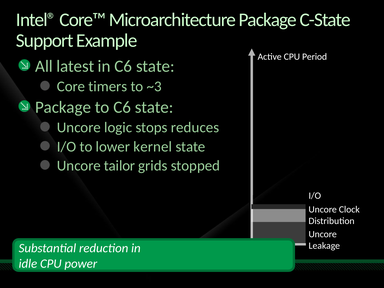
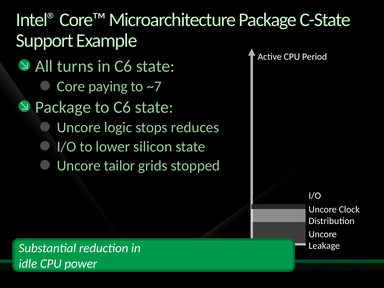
latest: latest -> turns (75, 66)
timers: timers -> paying (108, 86)
~3: ~3 -> ~7 (154, 86)
kernel: kernel -> silicon (153, 147)
